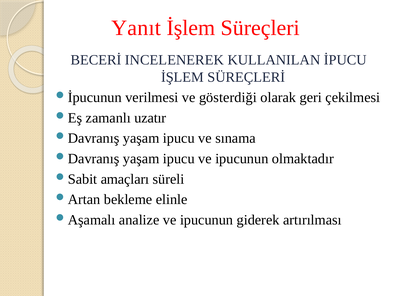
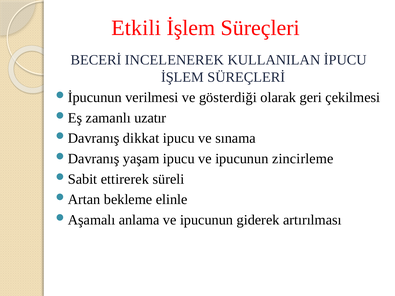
Yanıt: Yanıt -> Etkili (136, 28)
yaşam: yaşam -> dikkat (141, 138)
olmaktadır: olmaktadır -> zincirleme (303, 159)
amaçları: amaçları -> ettirerek (125, 179)
analize: analize -> anlama (139, 220)
